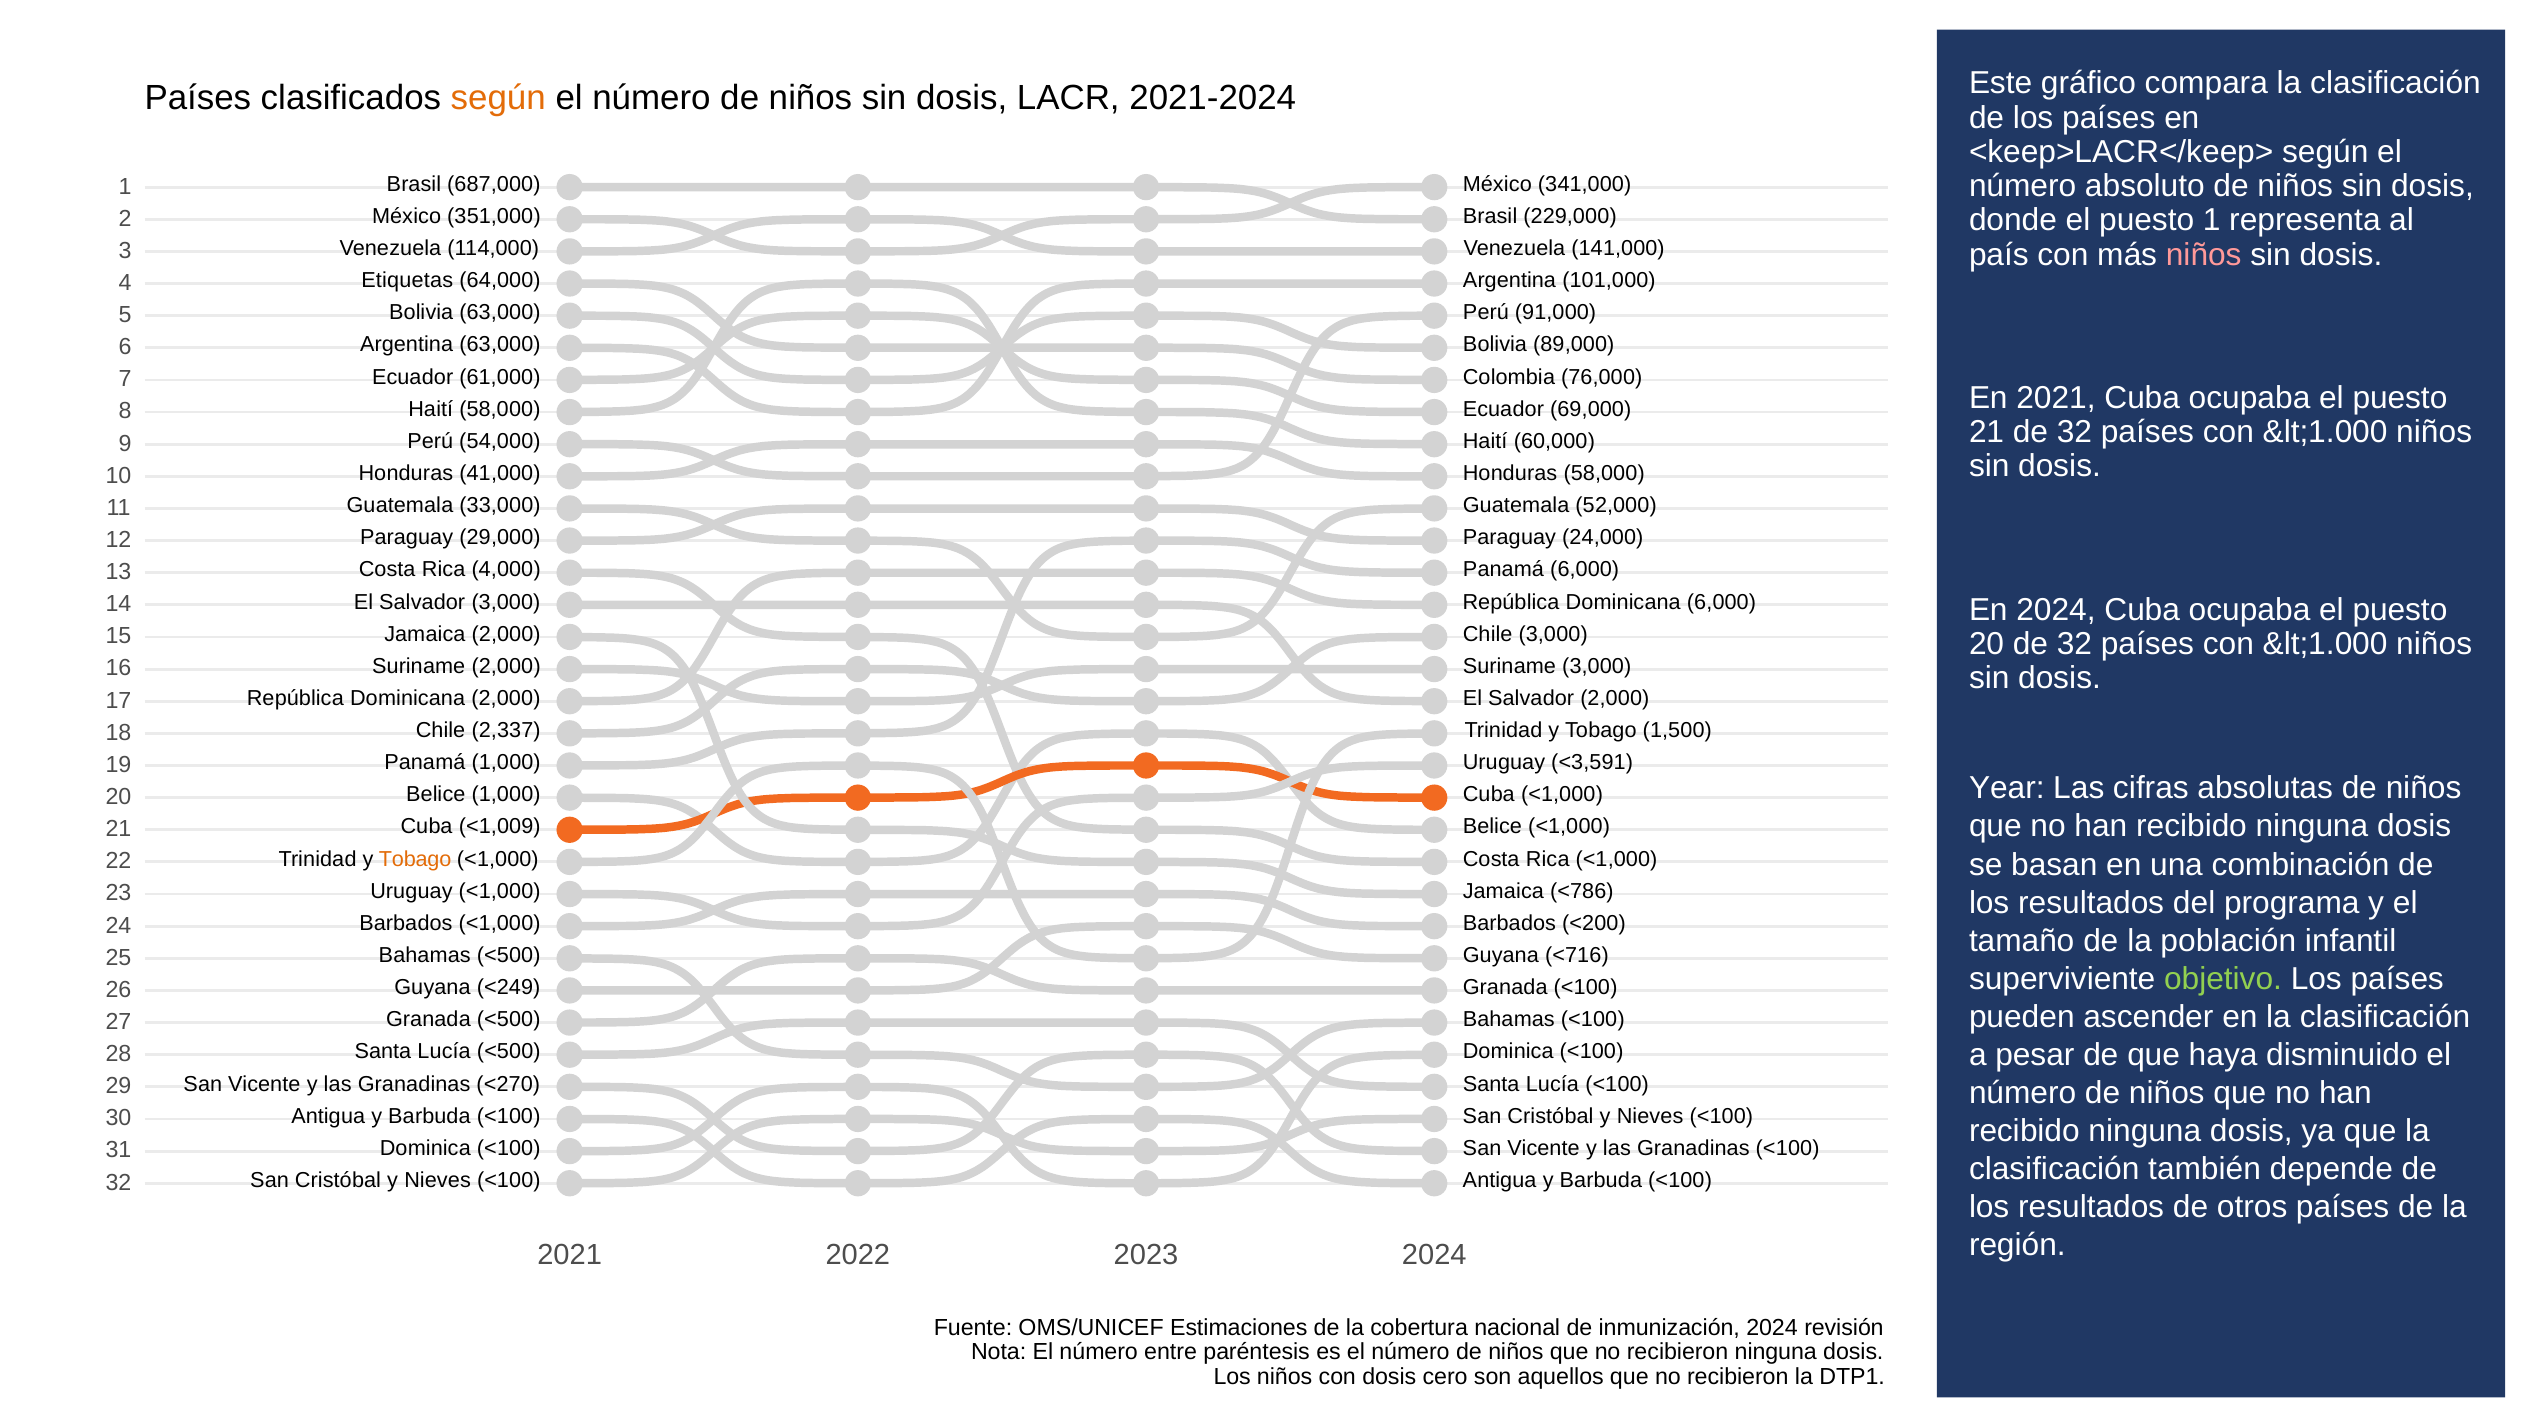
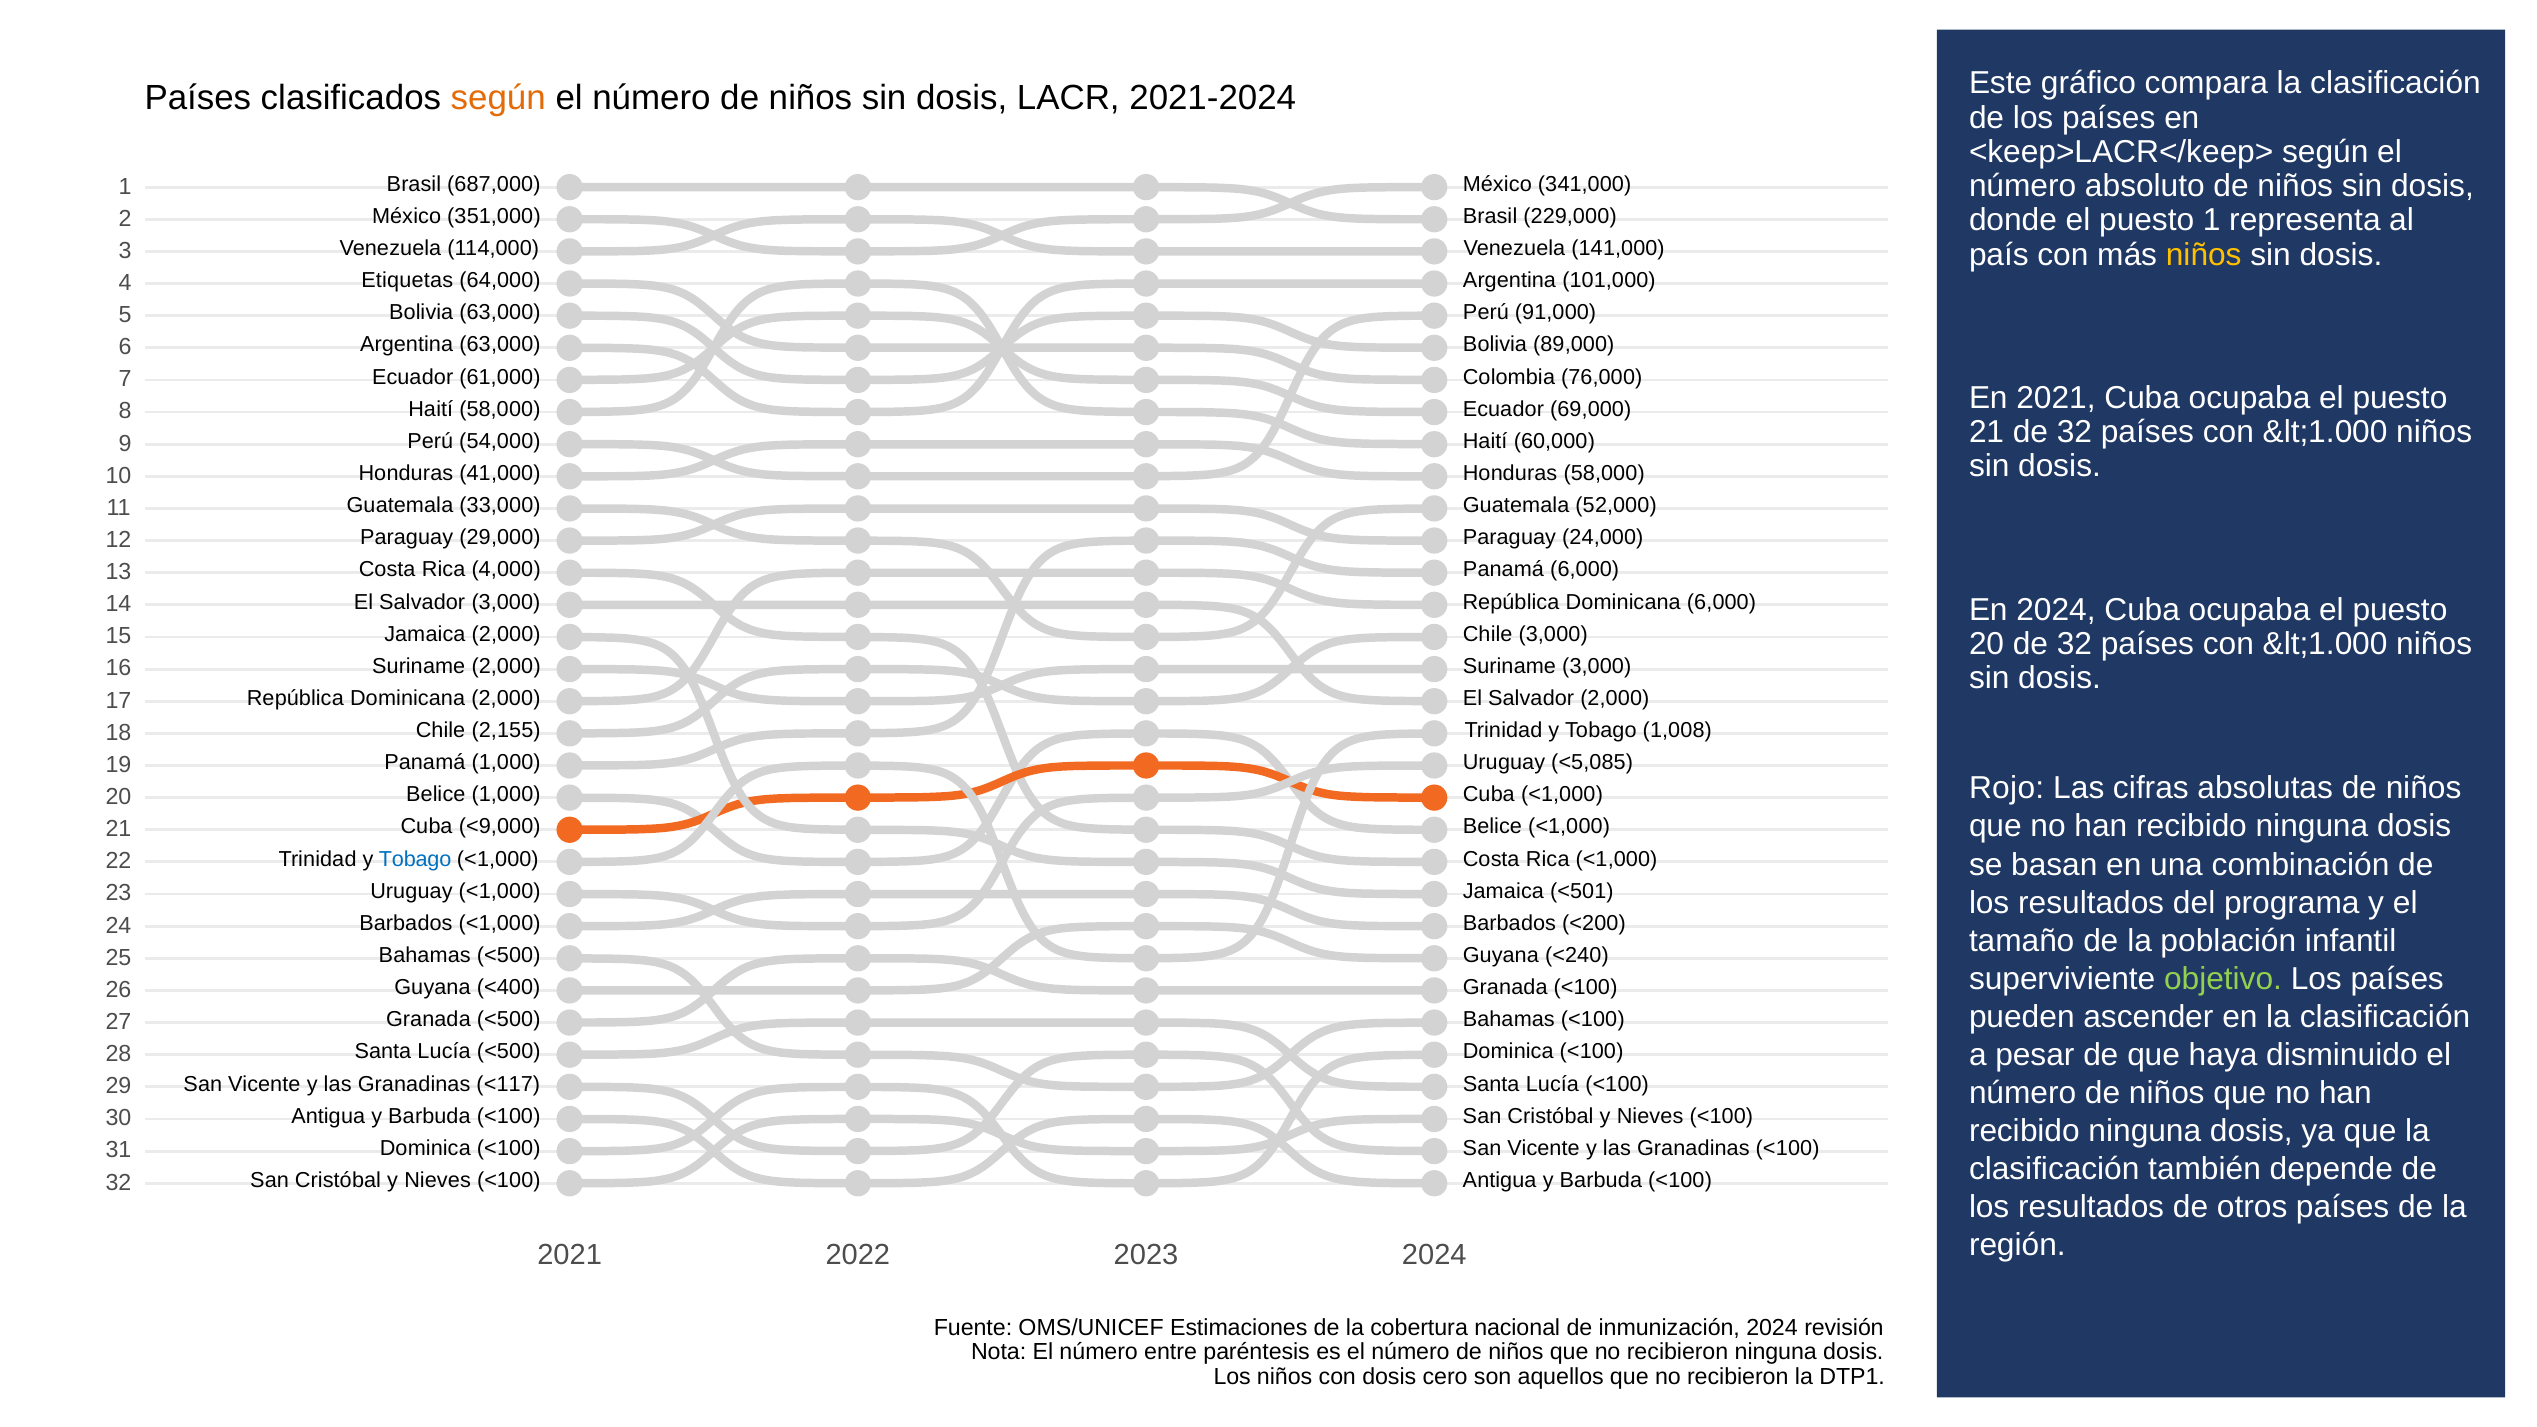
niños colour: pink -> yellow (2204, 255)
2,337: 2,337 -> 2,155 (506, 730)
1,500: 1,500 -> 1,008 (1677, 730)
<3,591: <3,591 -> <5,085 (1592, 763)
Year: Year -> Rojo (2007, 788)
<1,009: <1,009 -> <9,000 (500, 827)
Tobago colour: orange -> blue (415, 859)
<786: <786 -> <501 (1582, 891)
<716: <716 -> <240 (1577, 955)
<249: <249 -> <400 (509, 988)
<270: <270 -> <117 (508, 1084)
